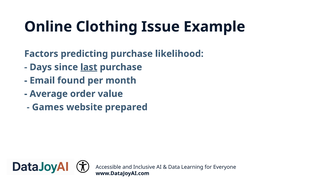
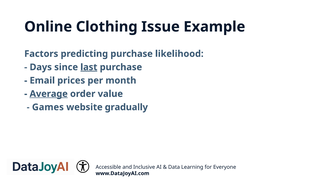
found: found -> prices (71, 80)
Average underline: none -> present (49, 94)
prepared: prepared -> gradually (126, 107)
